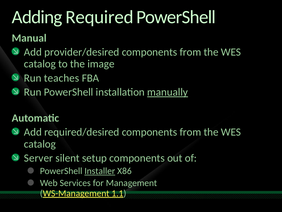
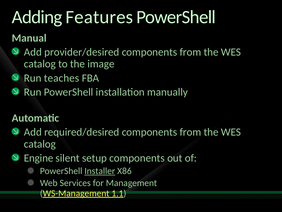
Required: Required -> Features (99, 17)
manually underline: present -> none (168, 92)
Server: Server -> Engine (39, 158)
